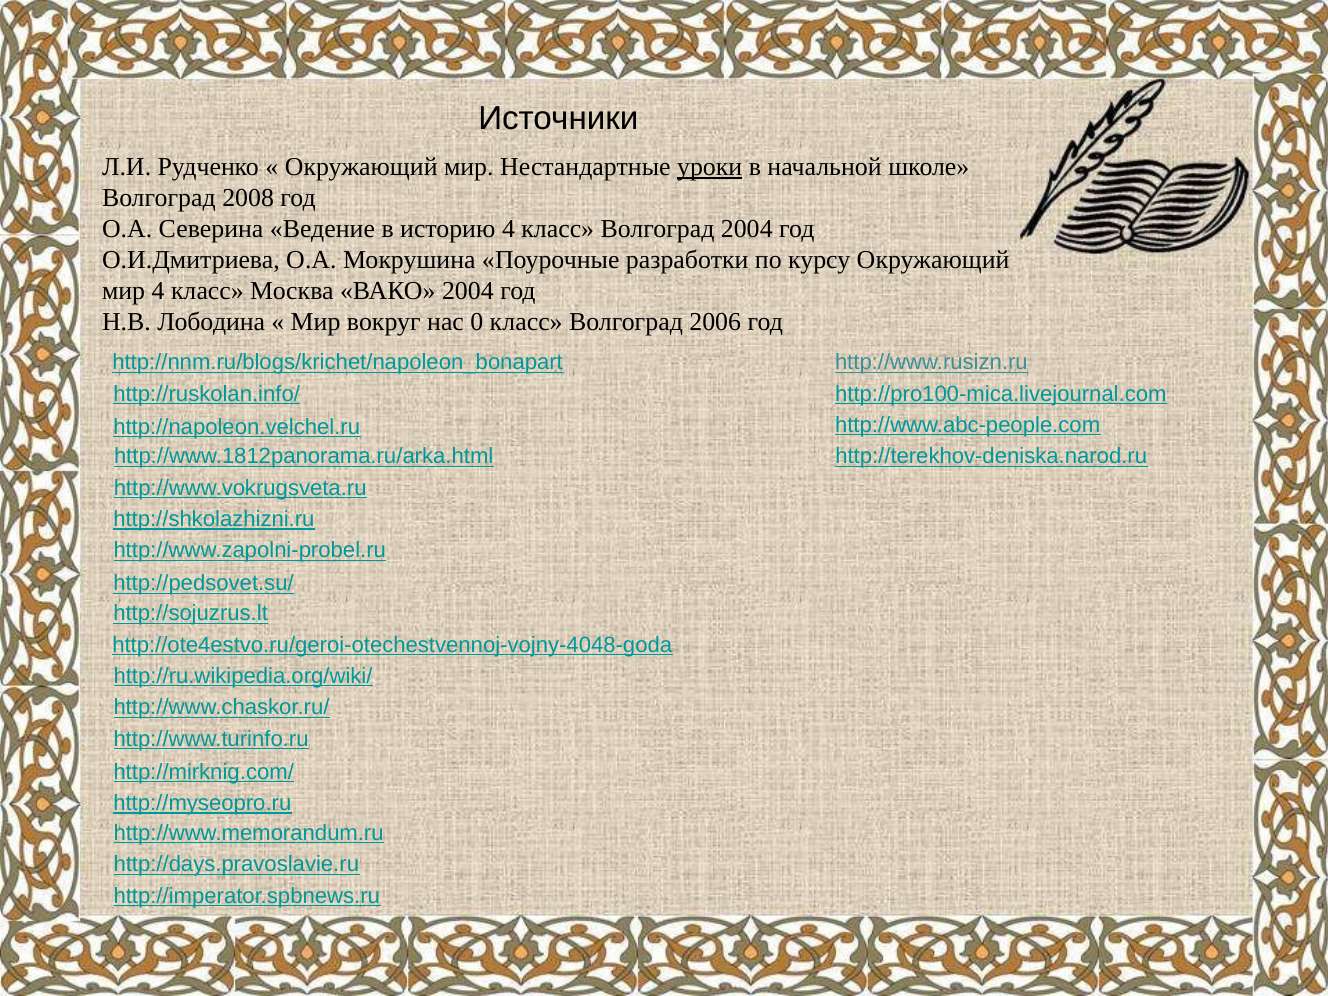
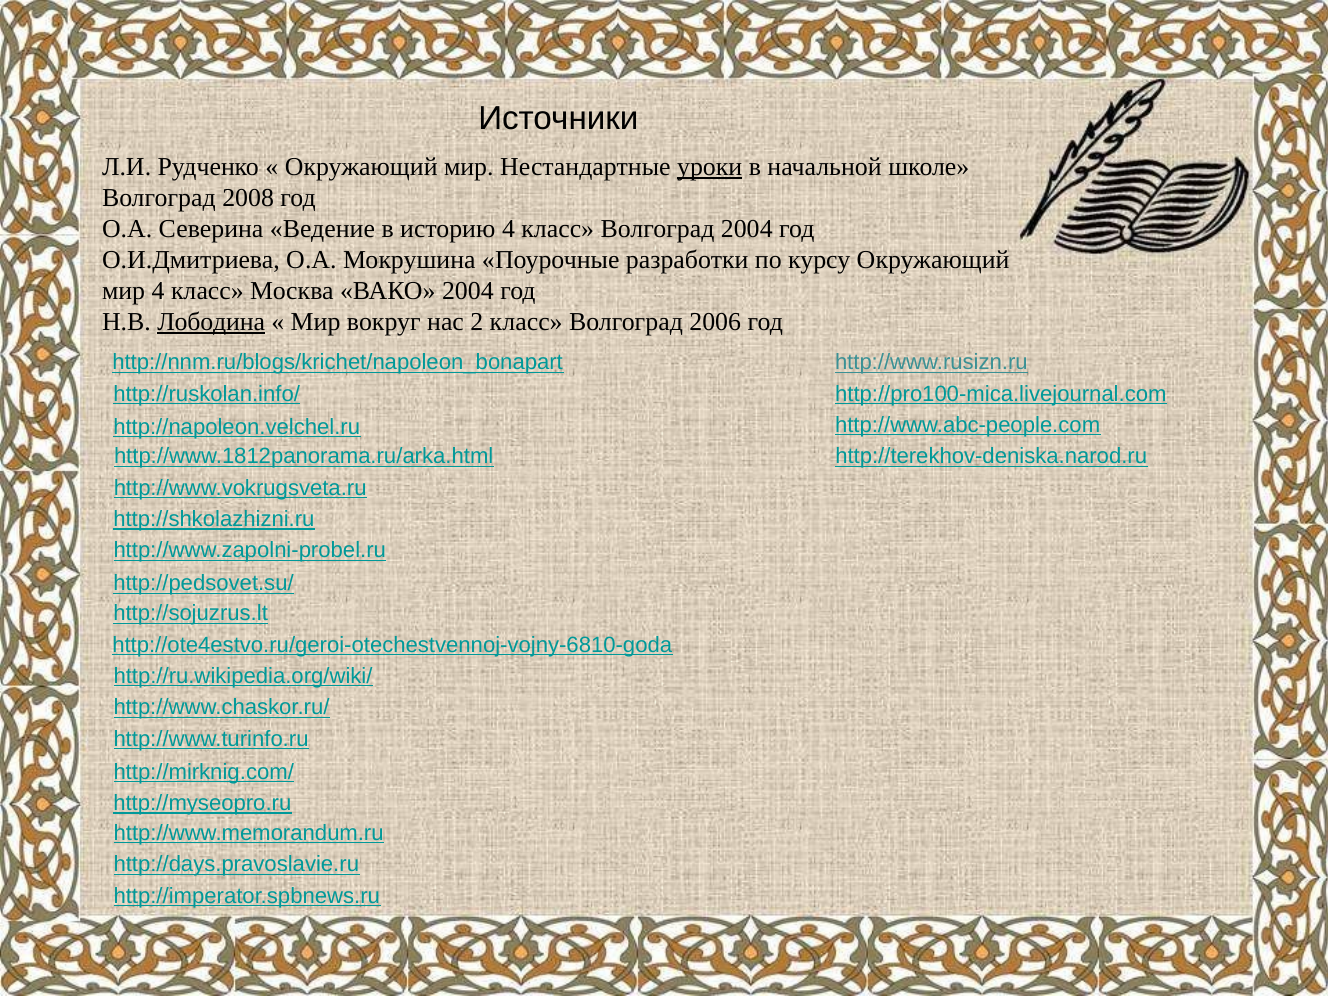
Лободина underline: none -> present (211, 322)
0: 0 -> 2 (477, 322)
http://ote4estvo.ru/geroi-otechestvennoj-vojny-4048-goda: http://ote4estvo.ru/geroi-otechestvennoj-vojny-4048-goda -> http://ote4estvo.ru/geroi-otechestvennoj-vojny-6810-goda (392, 645)
